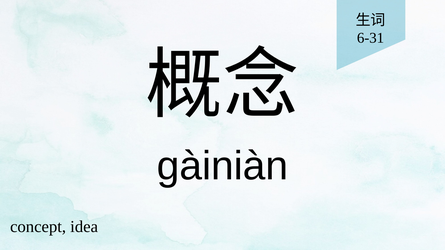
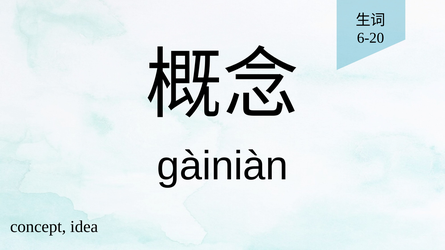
6-31: 6-31 -> 6-20 (371, 38)
